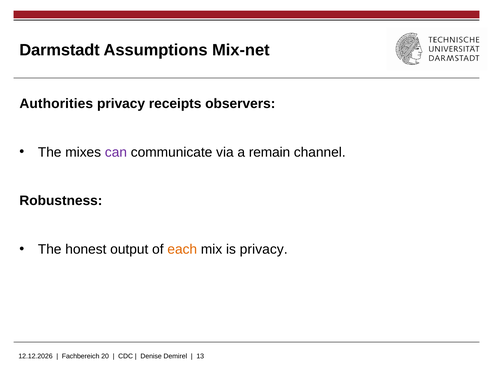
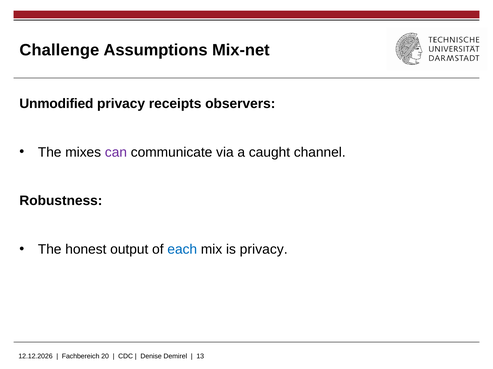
Darmstadt: Darmstadt -> Challenge (59, 50)
Authorities: Authorities -> Unmodified (56, 104)
remain: remain -> caught (269, 153)
each colour: orange -> blue (182, 250)
